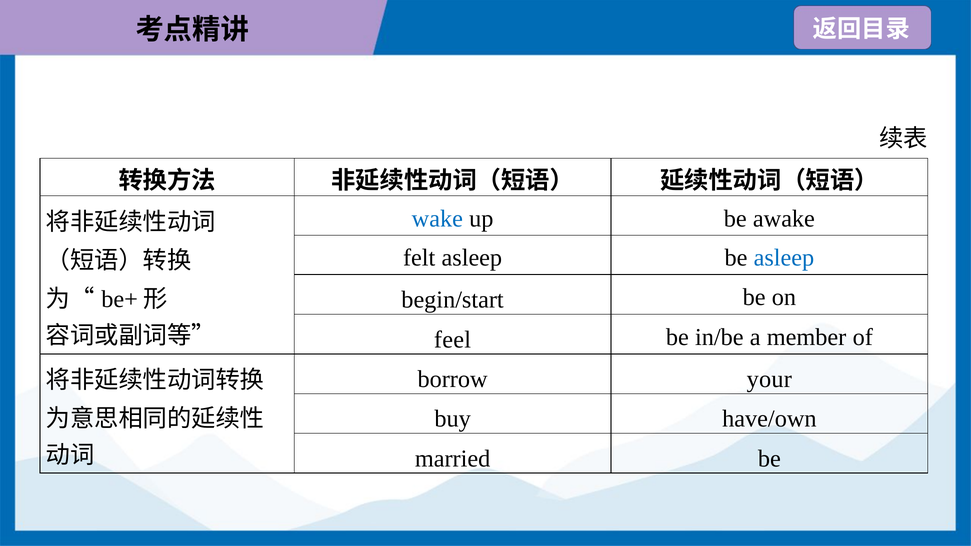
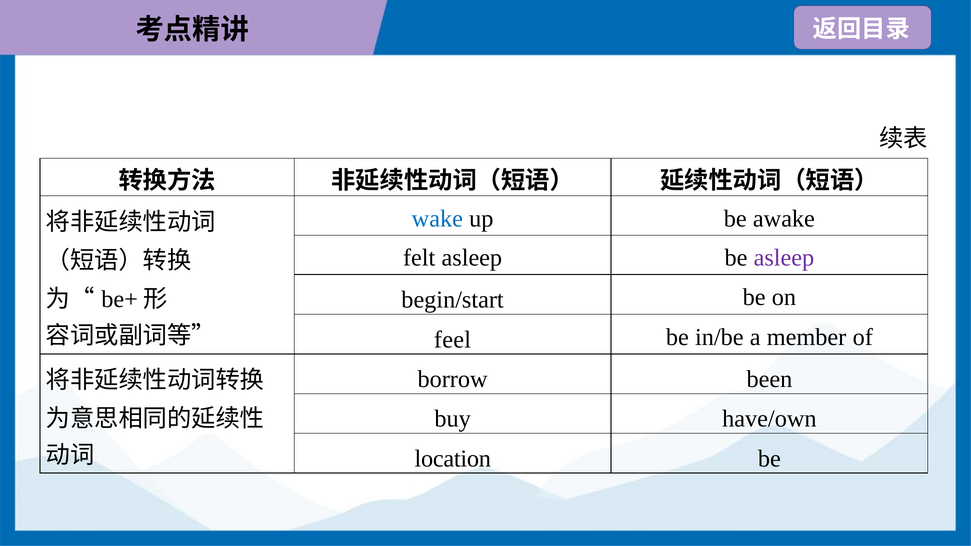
asleep colour: blue -> purple (784, 258)
your: your -> been (769, 379)
married: married -> location (453, 459)
